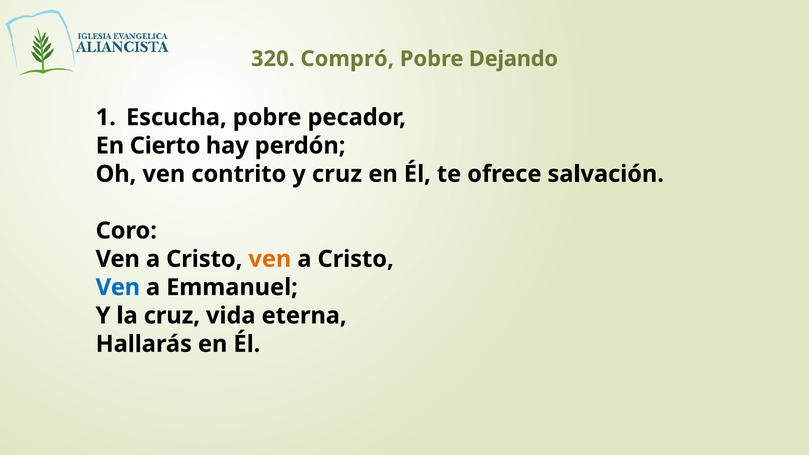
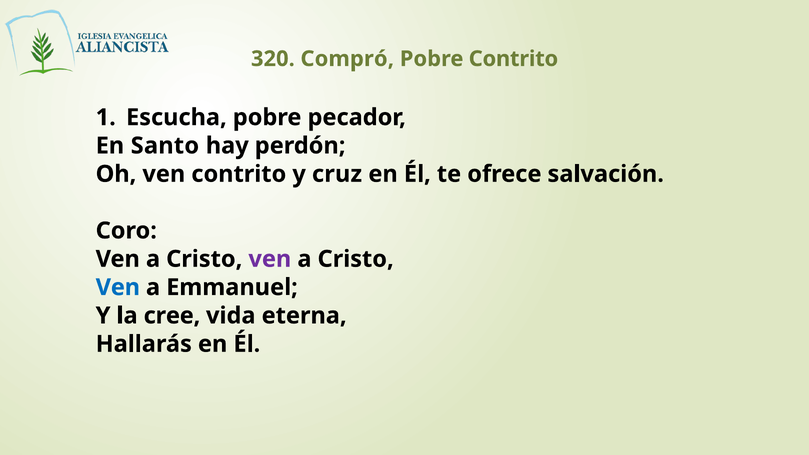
Pobre Dejando: Dejando -> Contrito (513, 59)
Cierto: Cierto -> Santo (165, 146)
ven colour: orange -> purple (270, 259)
la cruz: cruz -> cree (172, 316)
